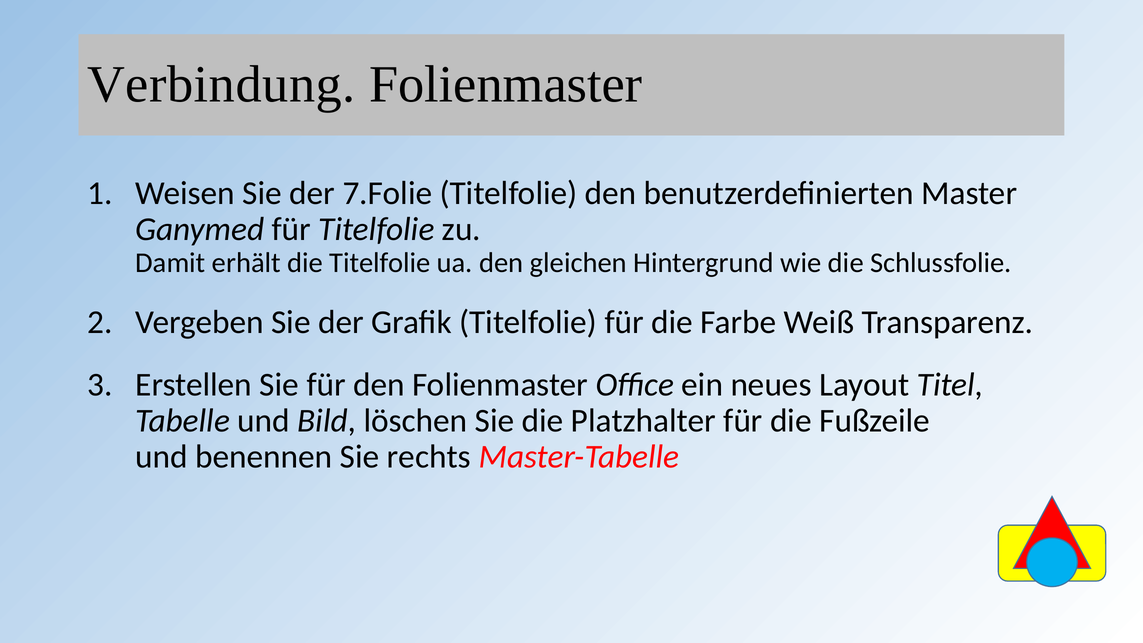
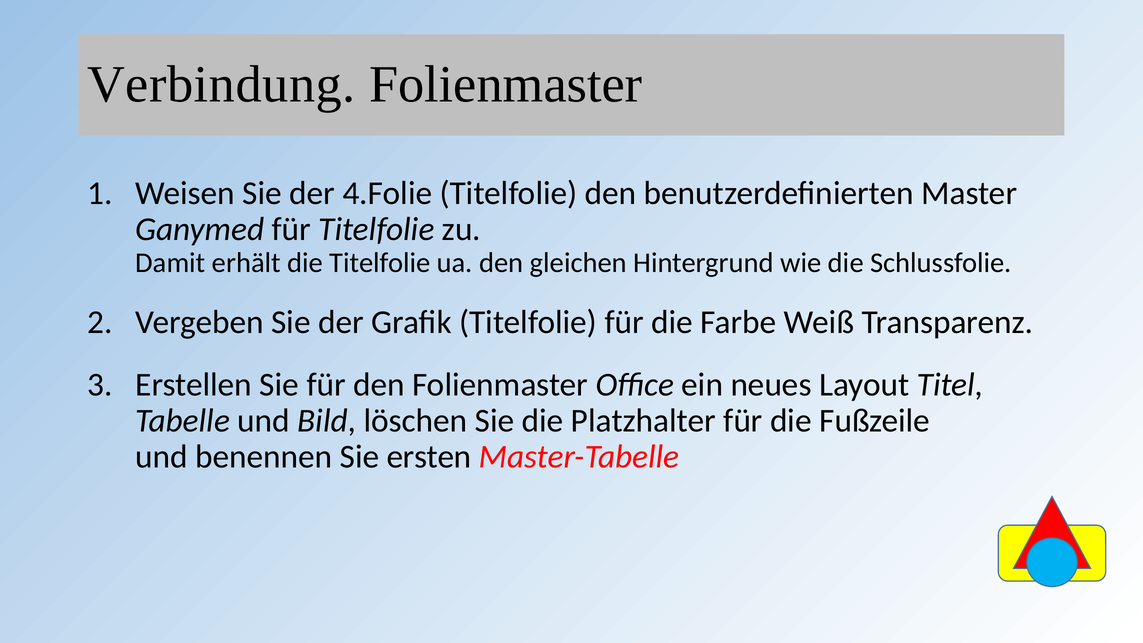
7.Folie: 7.Folie -> 4.Folie (387, 193)
rechts: rechts -> ersten (429, 457)
